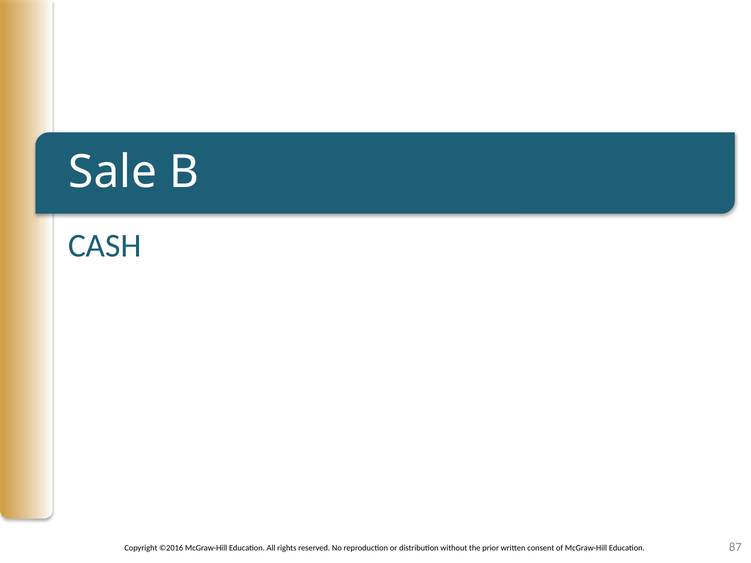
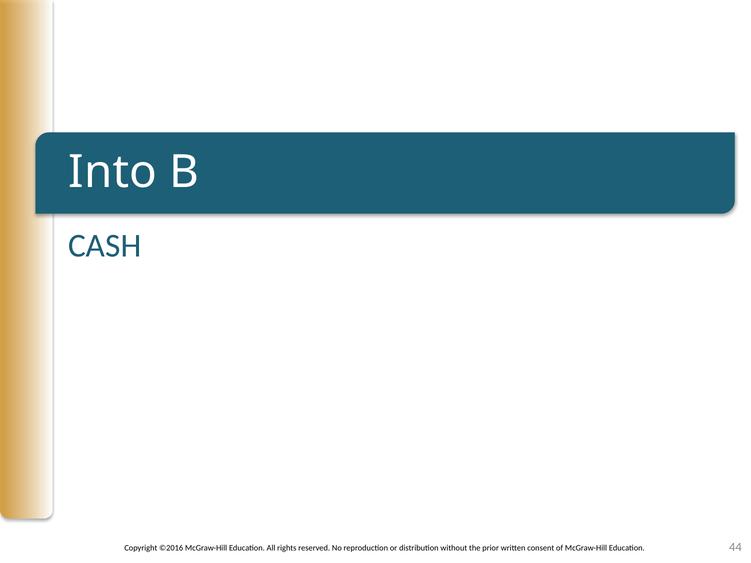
Sale: Sale -> Into (113, 172)
87: 87 -> 44 (735, 547)
